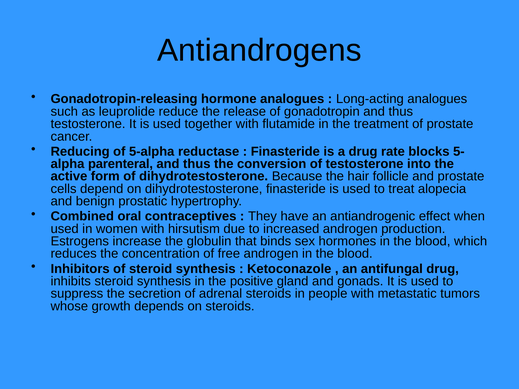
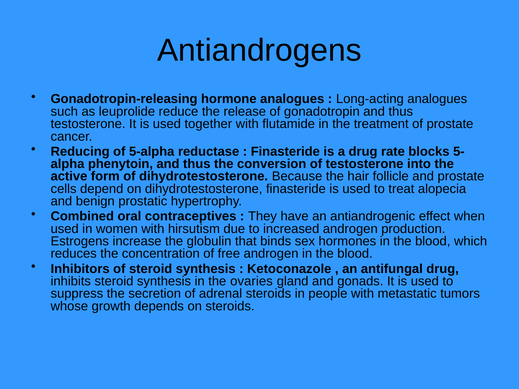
parenteral: parenteral -> phenytoin (120, 164)
positive: positive -> ovaries (251, 281)
